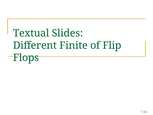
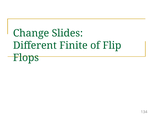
Textual: Textual -> Change (31, 33)
